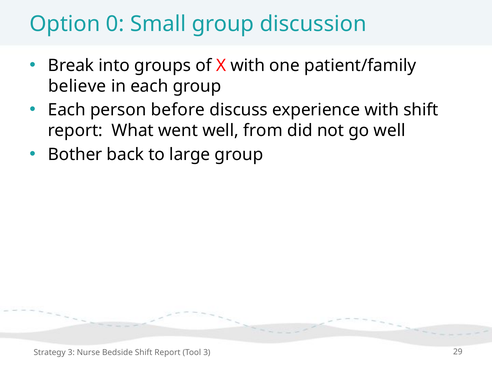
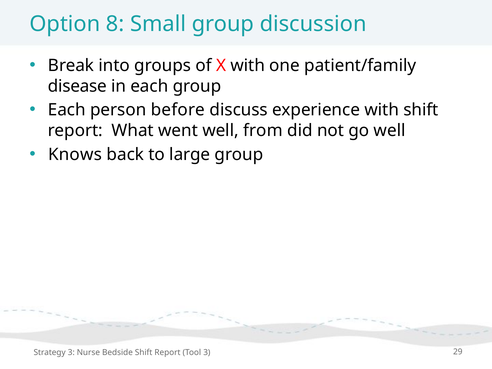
0: 0 -> 8 (115, 24)
believe: believe -> disease (77, 86)
Bother: Bother -> Knows (75, 154)
